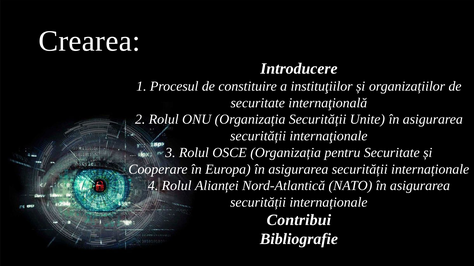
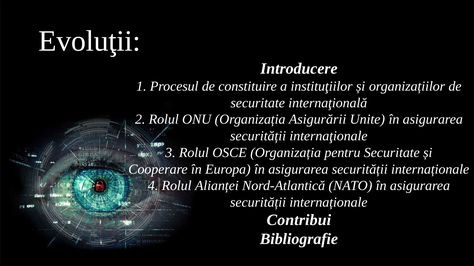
Crearea: Crearea -> Evoluţii (90, 41)
Organizația Securității: Securității -> Asigurării (318, 120)
